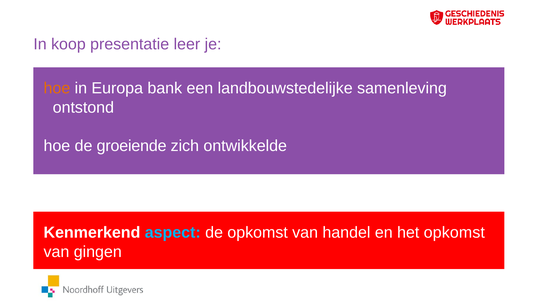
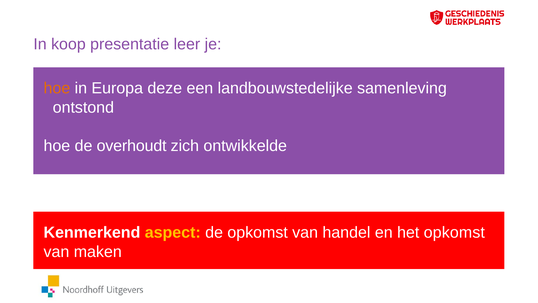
bank: bank -> deze (165, 88)
groeiende: groeiende -> overhoudt (132, 146)
aspect colour: light blue -> yellow (173, 232)
gingen: gingen -> maken (98, 252)
